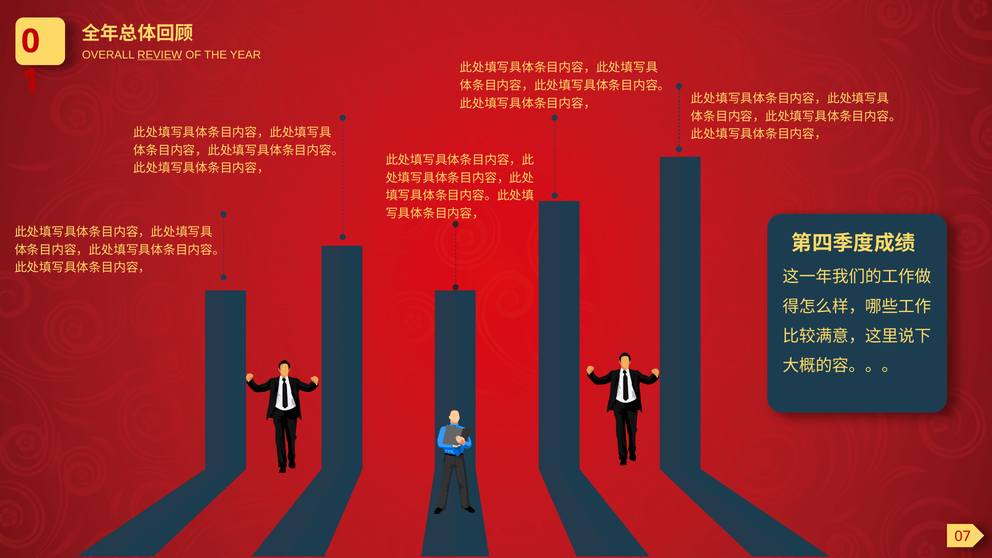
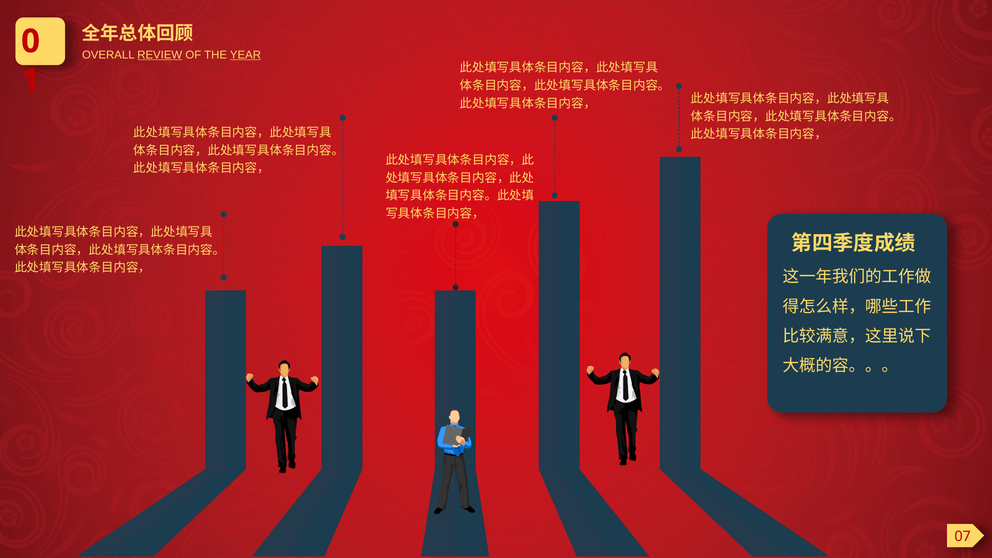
YEAR underline: none -> present (245, 55)
